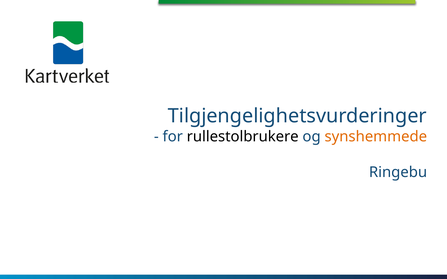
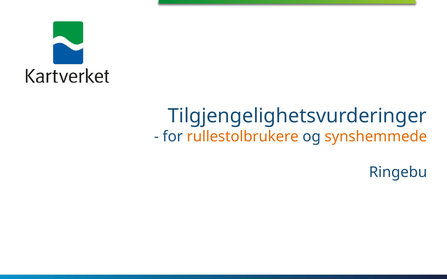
rullestolbrukere colour: black -> orange (243, 137)
